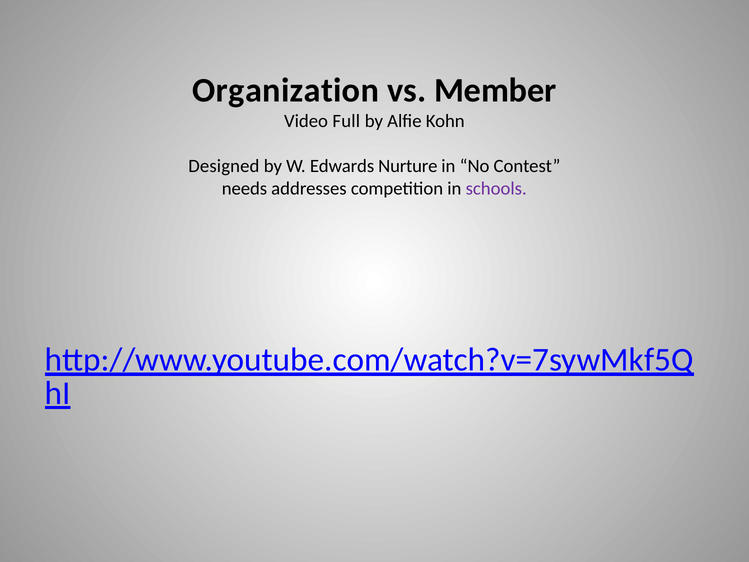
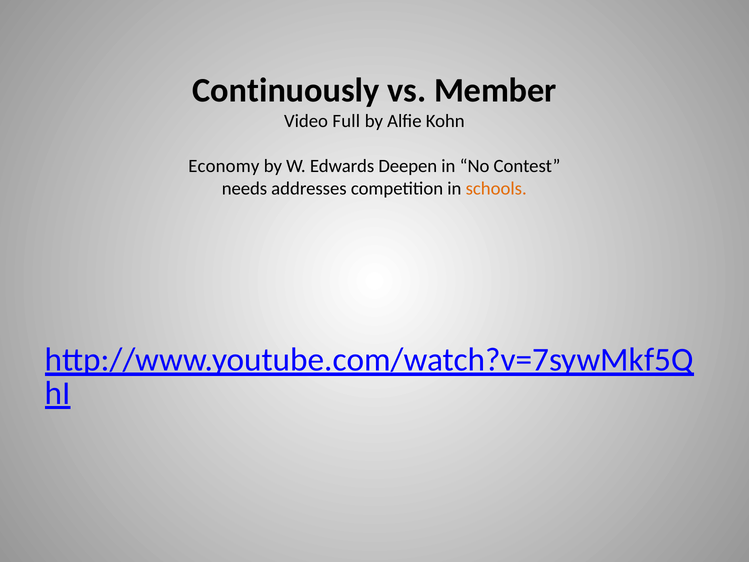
Organization: Organization -> Continuously (286, 90)
Designed: Designed -> Economy (224, 166)
Nurture: Nurture -> Deepen (408, 166)
schools colour: purple -> orange (496, 189)
